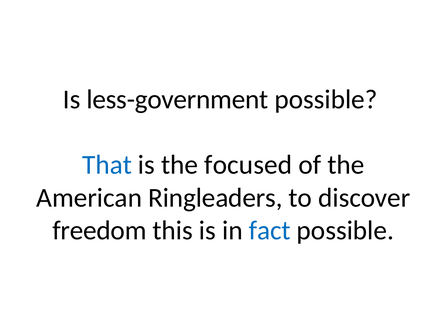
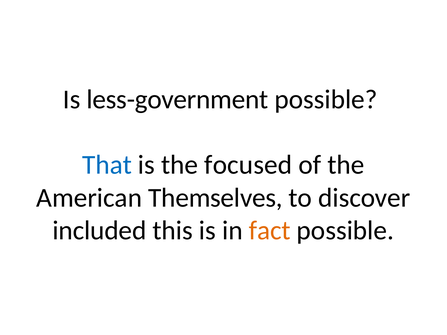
Ringleaders: Ringleaders -> Themselves (215, 198)
freedom: freedom -> included (99, 231)
fact colour: blue -> orange (270, 231)
